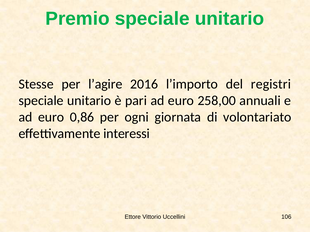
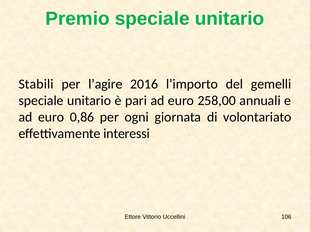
Stesse: Stesse -> Stabili (36, 84)
registri: registri -> gemelli (271, 84)
